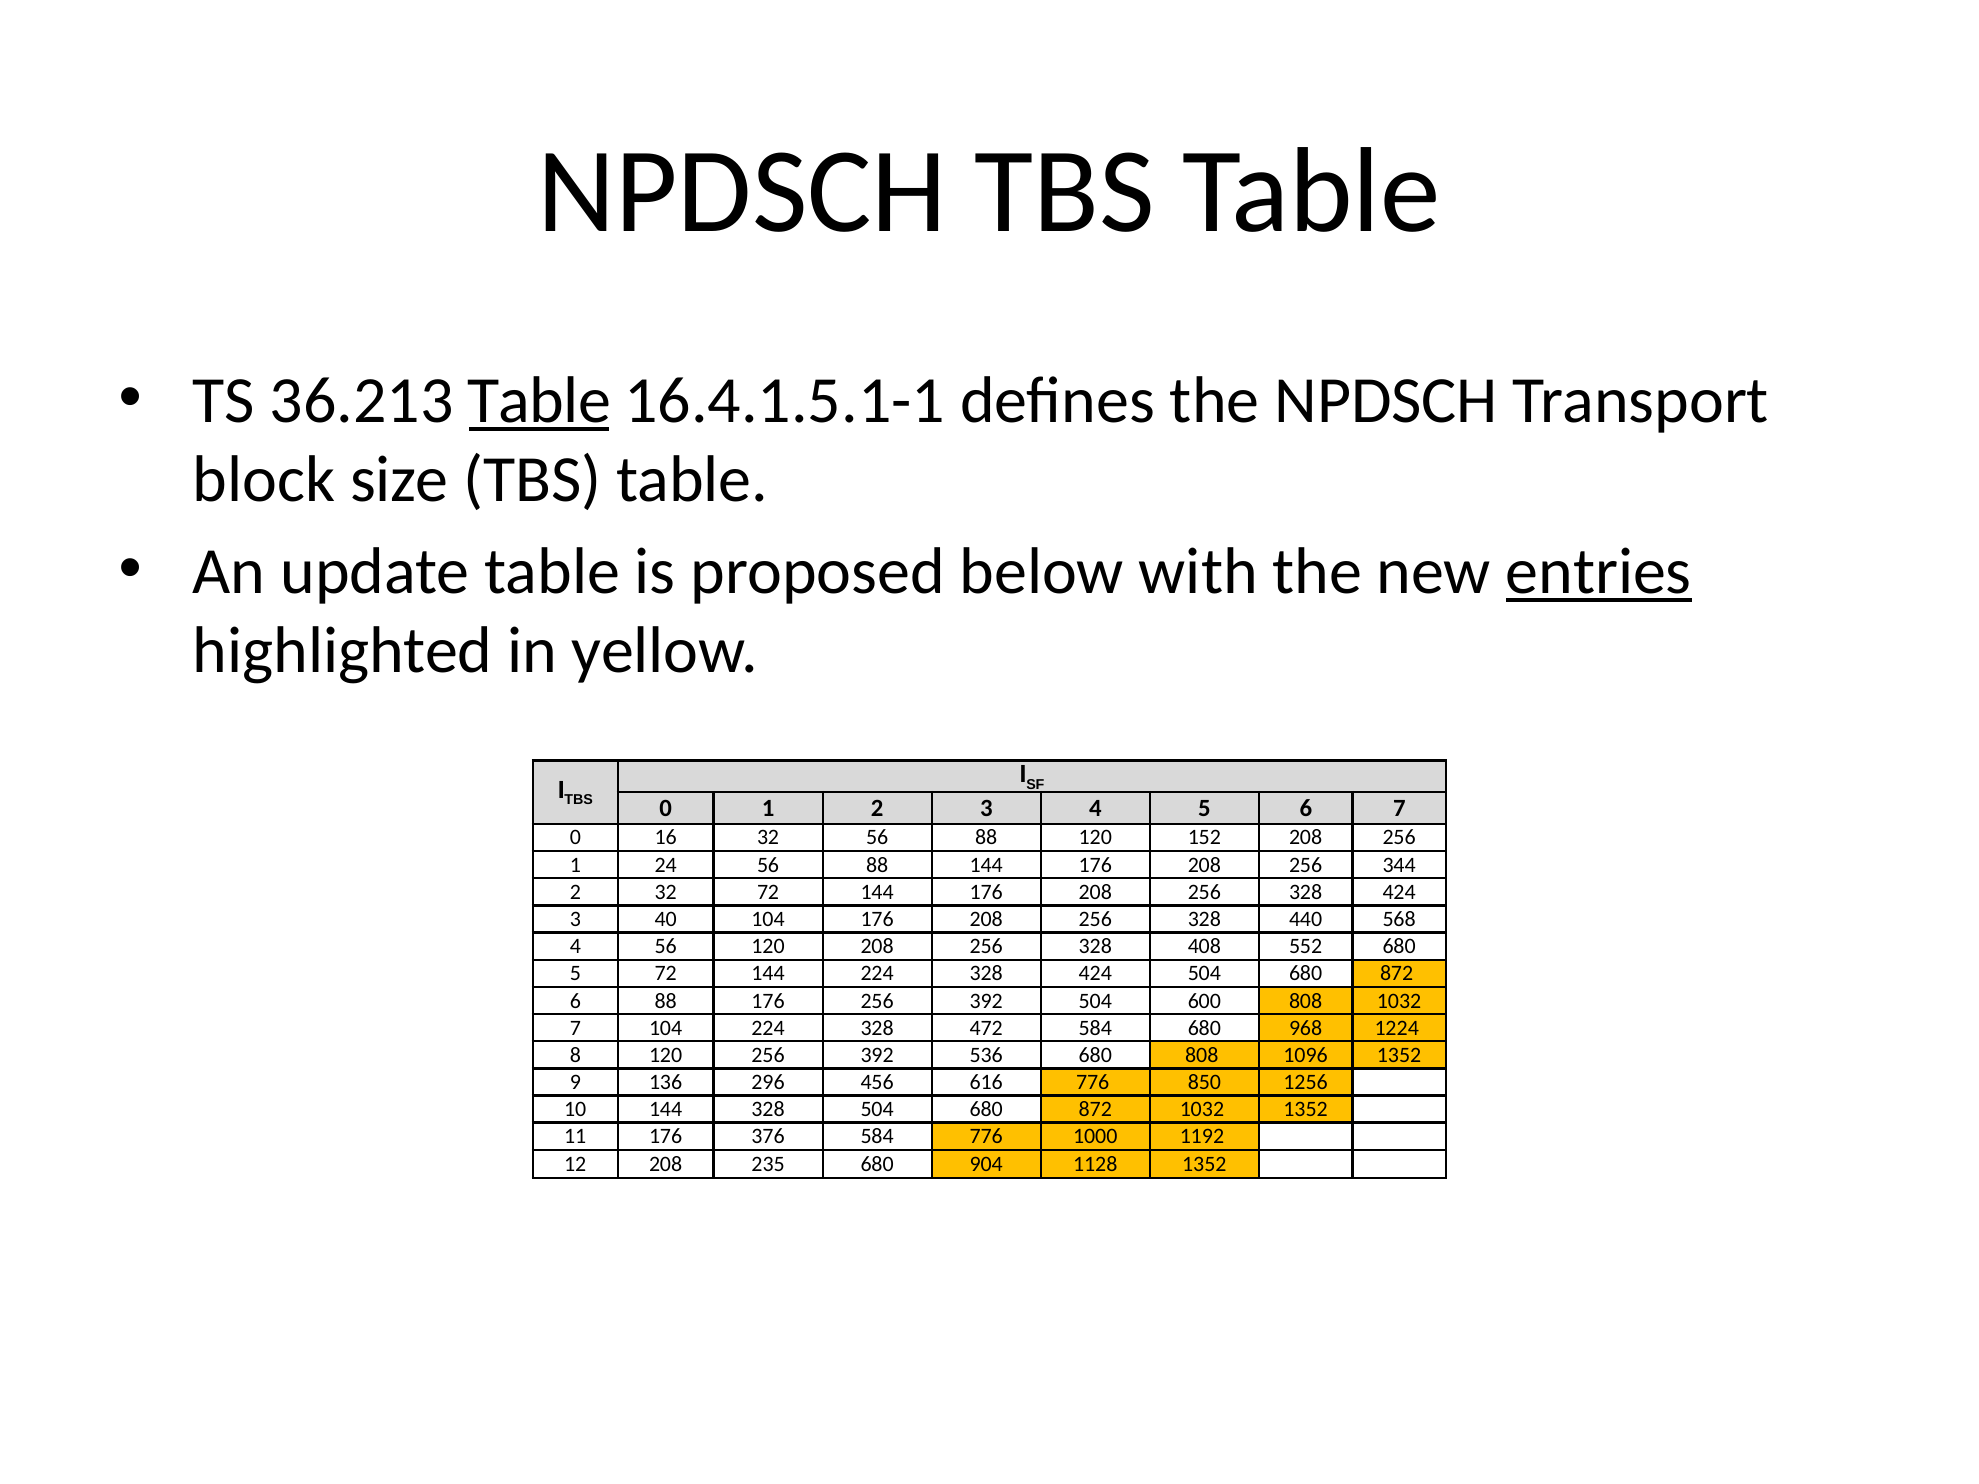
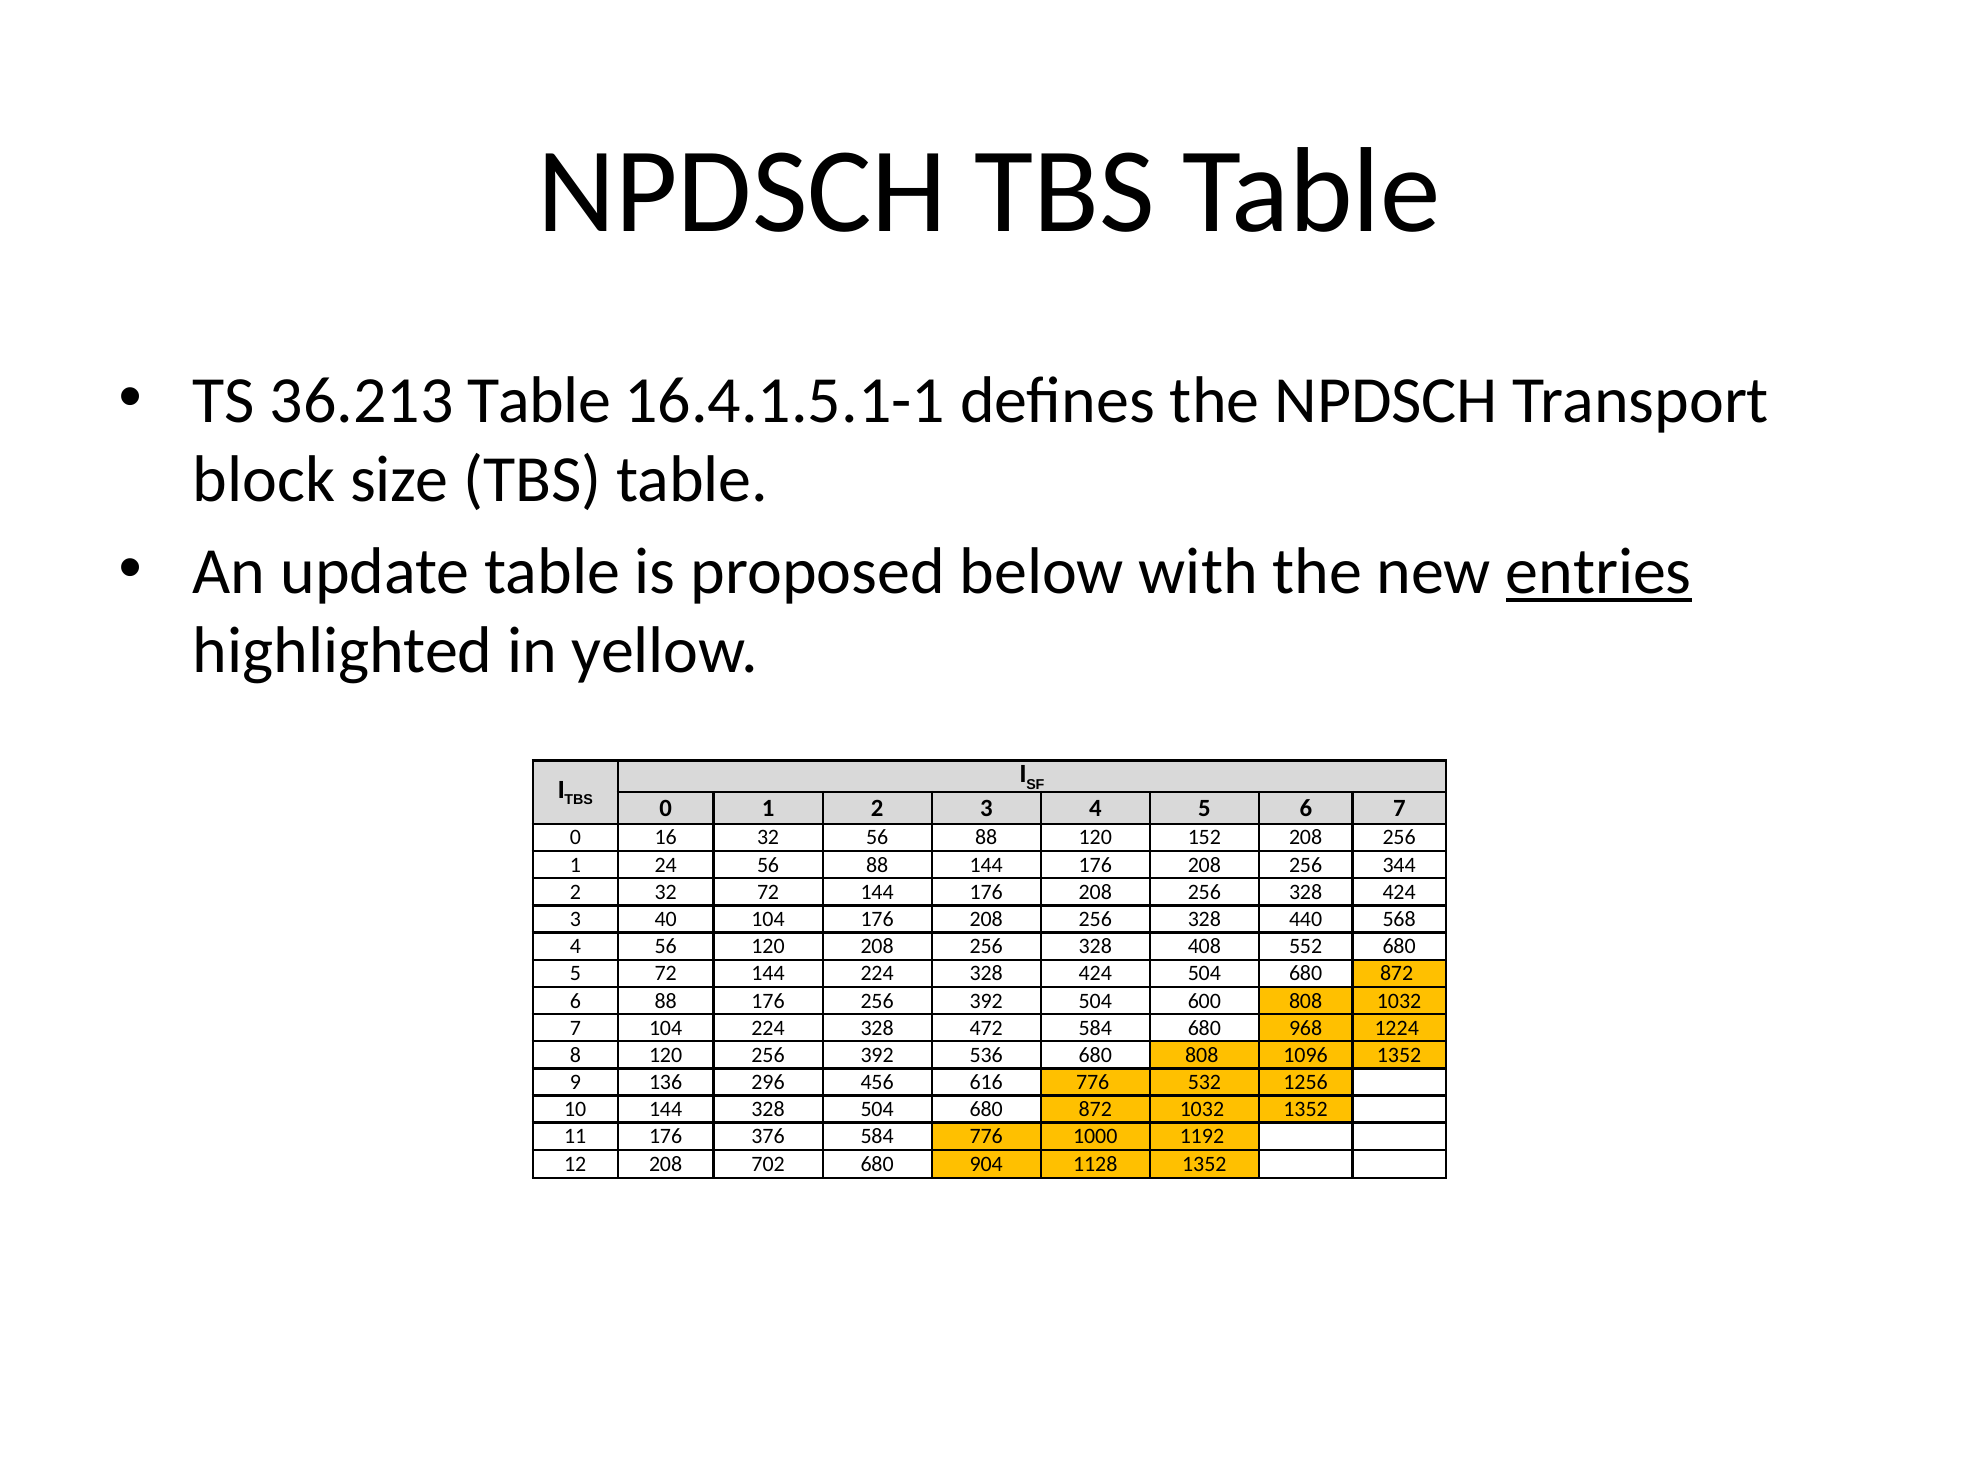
Table underline: present -> none (539, 400)
850: 850 -> 532 (1204, 1082)
235: 235 -> 702 (768, 1164)
